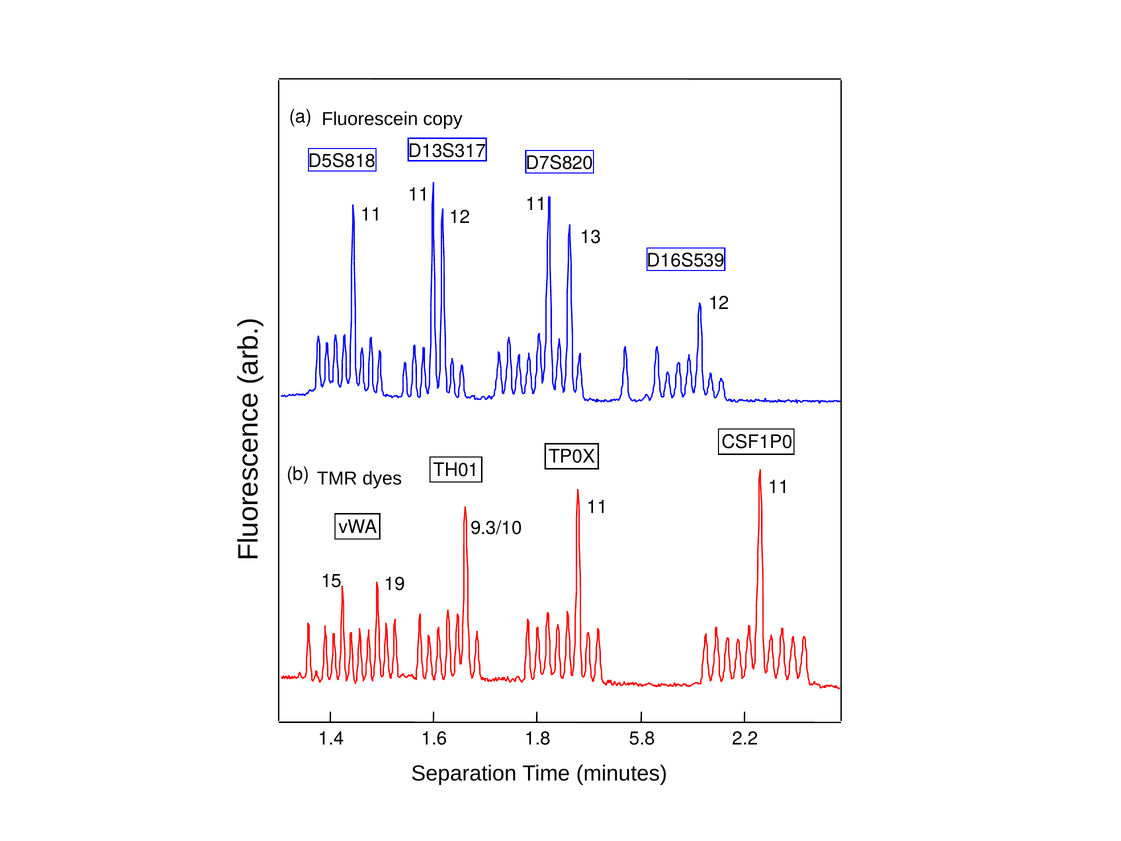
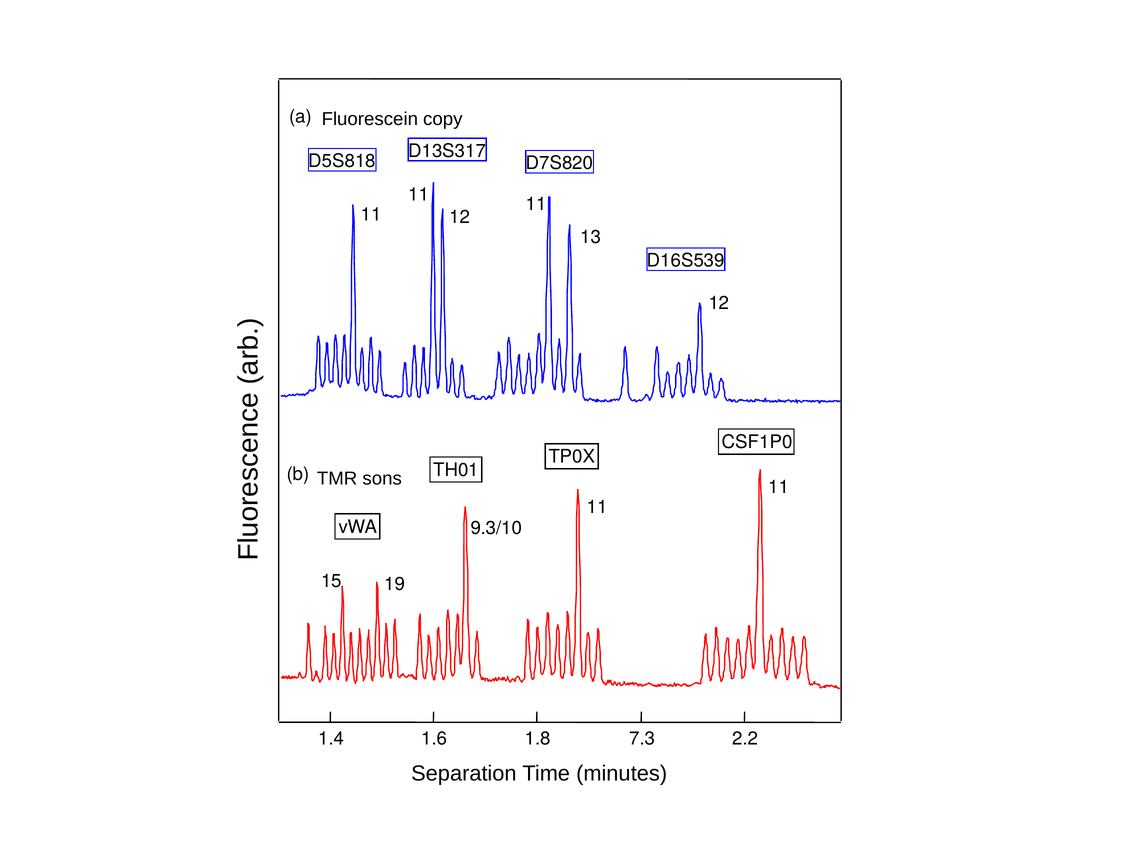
dyes: dyes -> sons (382, 479)
5.8: 5.8 -> 7.3 (642, 739)
